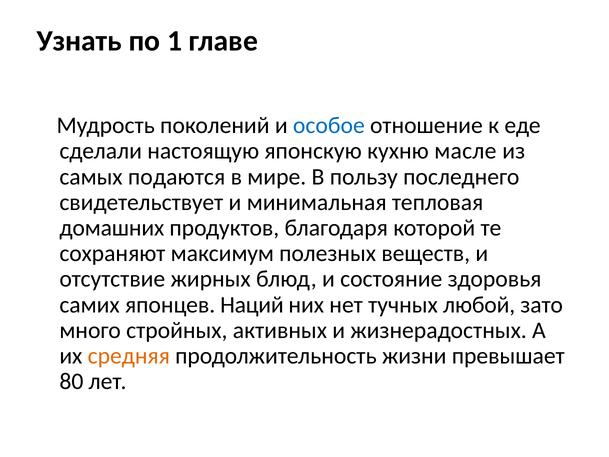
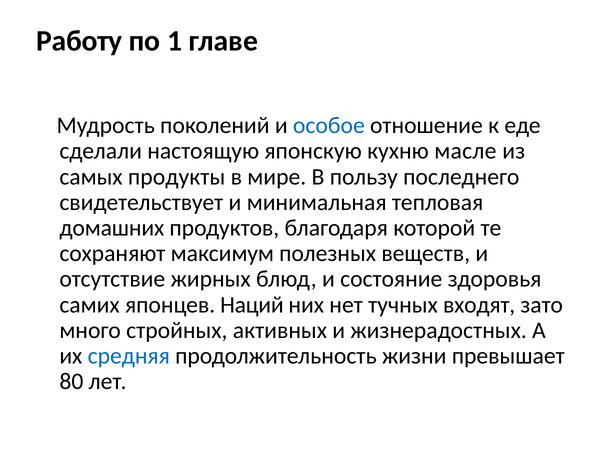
Узнать: Узнать -> Работу (79, 41)
подаются: подаются -> продукты (177, 177)
любой: любой -> входят (479, 305)
средняя colour: orange -> blue (129, 356)
